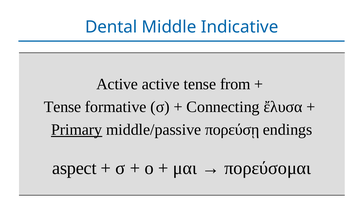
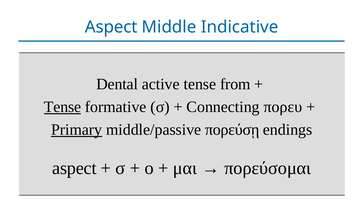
Dental: Dental -> Aspect (111, 27)
Active: Active -> Dental (117, 84)
Tense underline: none -> present (63, 107)
ἔλυσα: ἔλυσα -> πορευ (283, 107)
